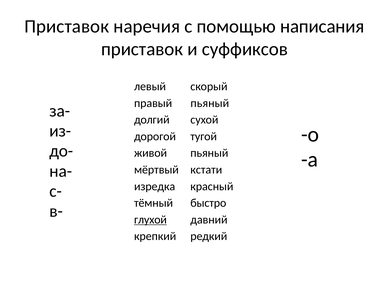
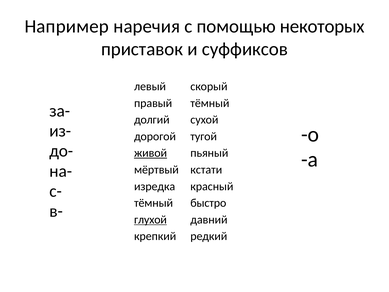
Приставок: Приставок -> Например (67, 26)
написания: написания -> некоторых (322, 26)
пьяный: пьяный -> тёмный (210, 103)
живой underline: none -> present (151, 153)
